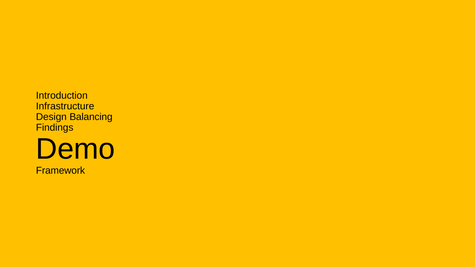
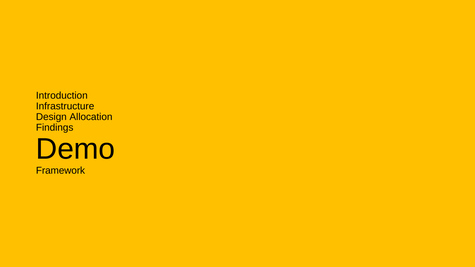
Balancing: Balancing -> Allocation (91, 117)
